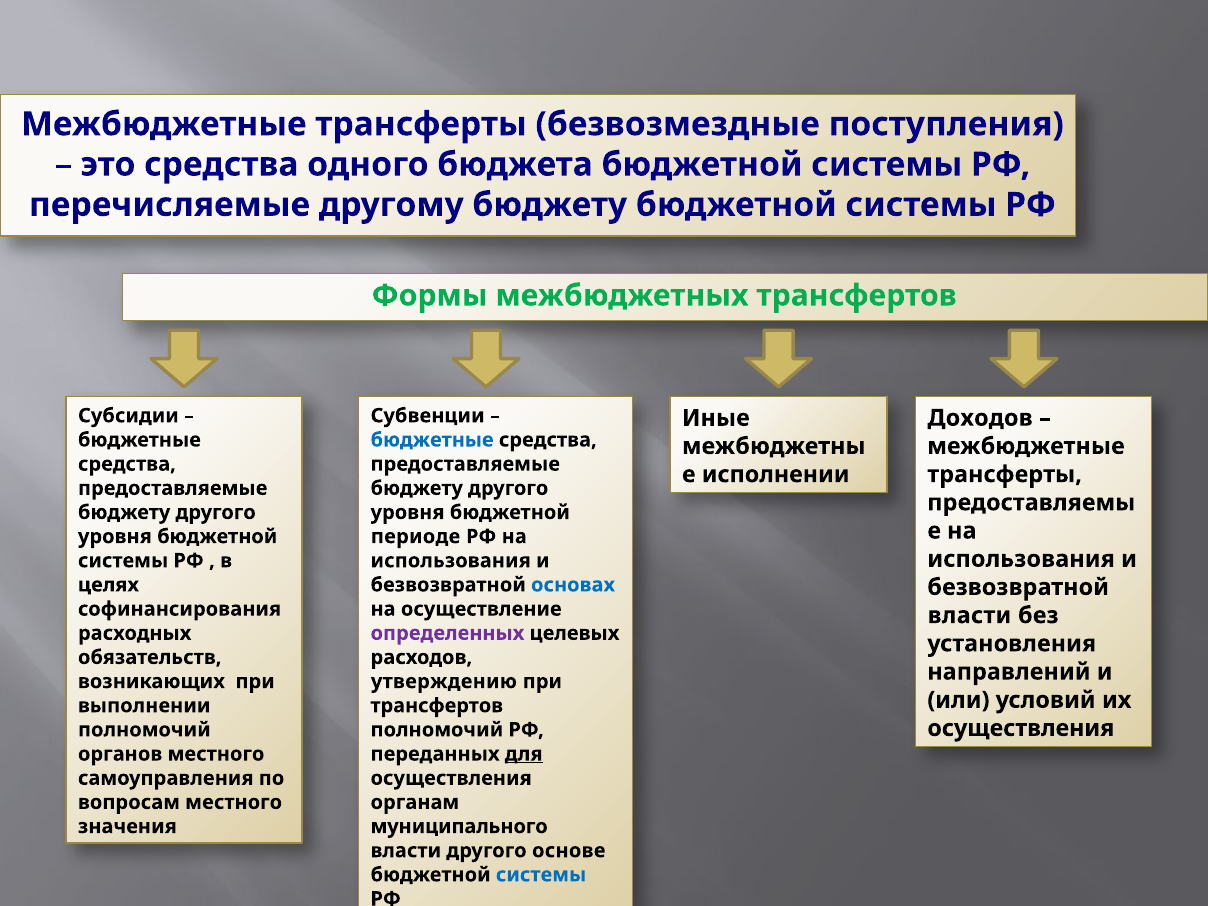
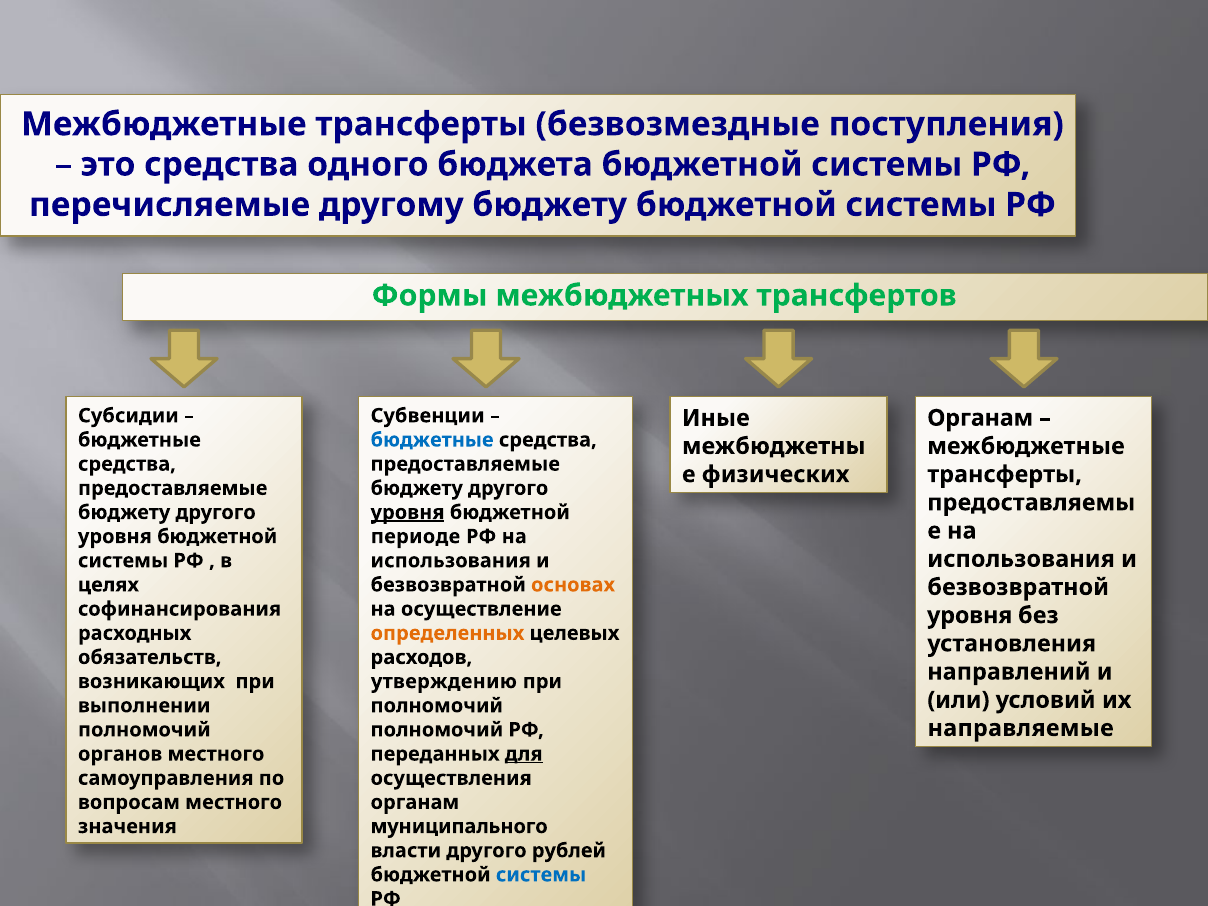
Доходов: Доходов -> Органам (980, 418)
исполнении: исполнении -> физических (776, 474)
уровня underline: none -> present (408, 512)
основах colour: blue -> orange (573, 585)
власти: власти -> уровня (970, 615)
определенных colour: purple -> orange (447, 633)
трансфертов: трансфертов -> полномочий (437, 706)
осуществления: осуществления -> направляемые (1021, 728)
основе: основе -> рублей (569, 851)
